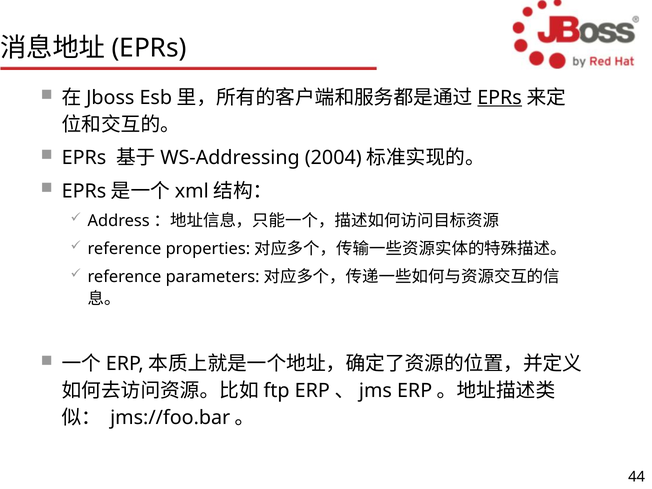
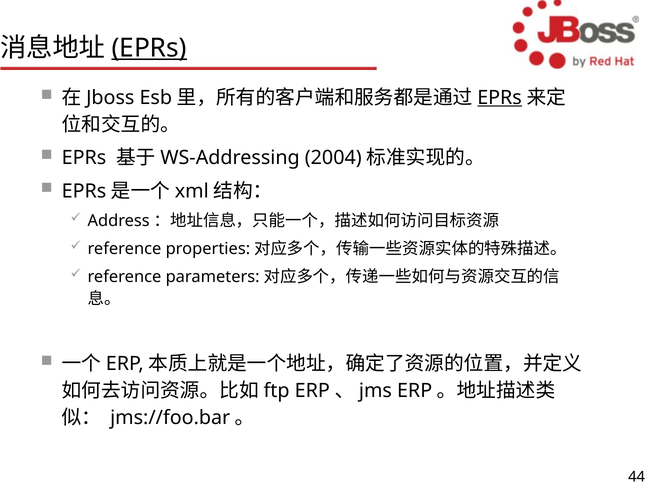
EPRs underline: none -> present (149, 48)
